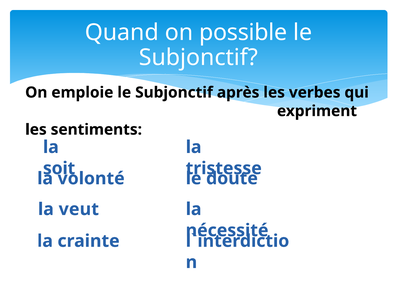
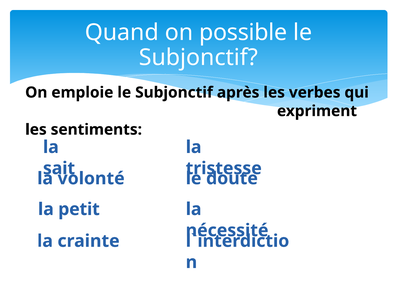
soit: soit -> sait (59, 168)
veut: veut -> petit (79, 209)
